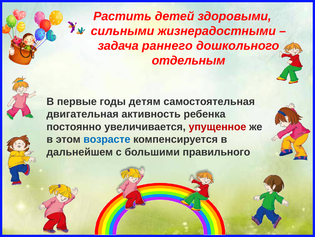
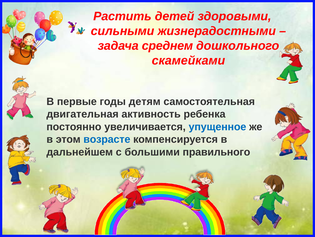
раннего: раннего -> среднем (167, 46)
отдельным: отдельным -> скамейками (188, 60)
упущенное colour: red -> blue (217, 126)
